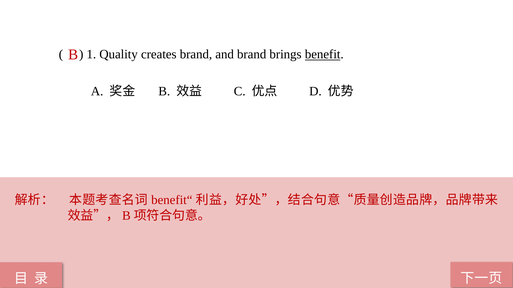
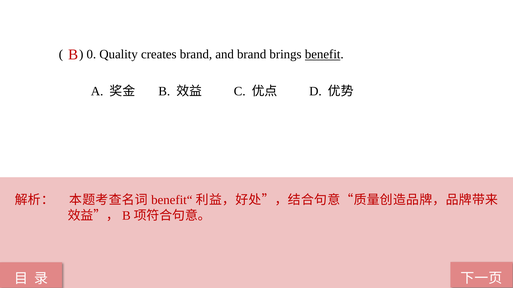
1: 1 -> 0 (91, 54)
